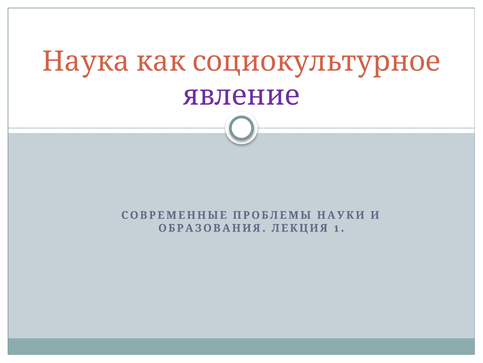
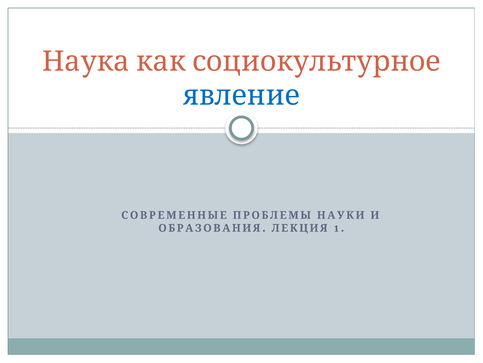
явление colour: purple -> blue (241, 95)
